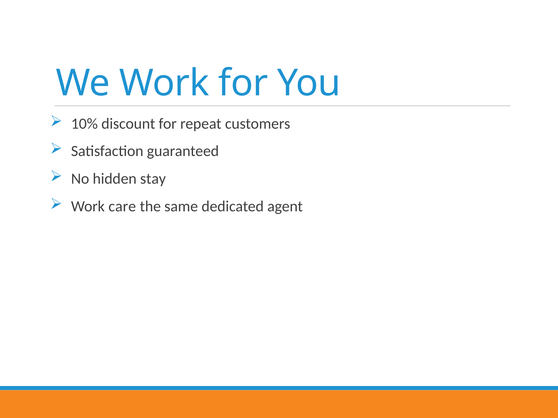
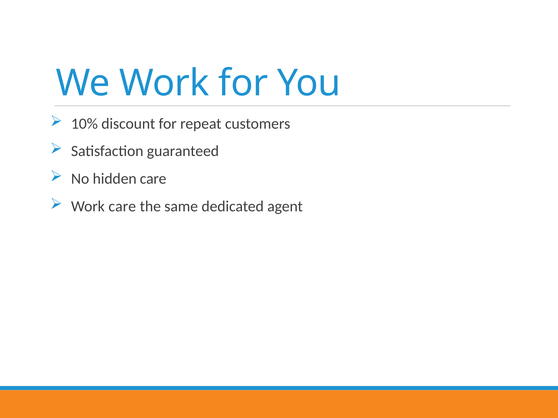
hidden stay: stay -> care (153, 179)
